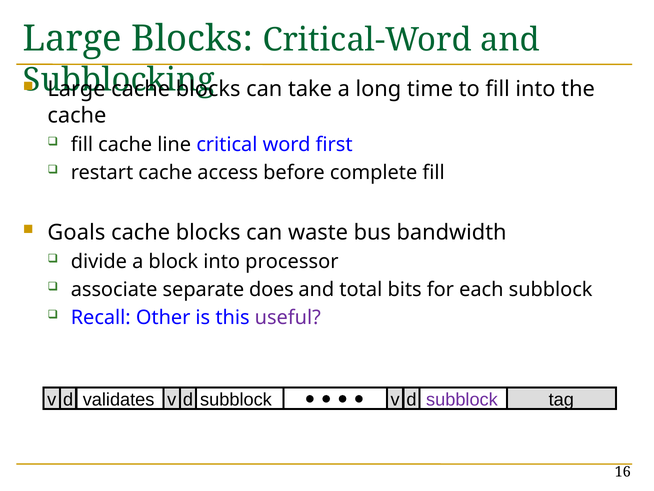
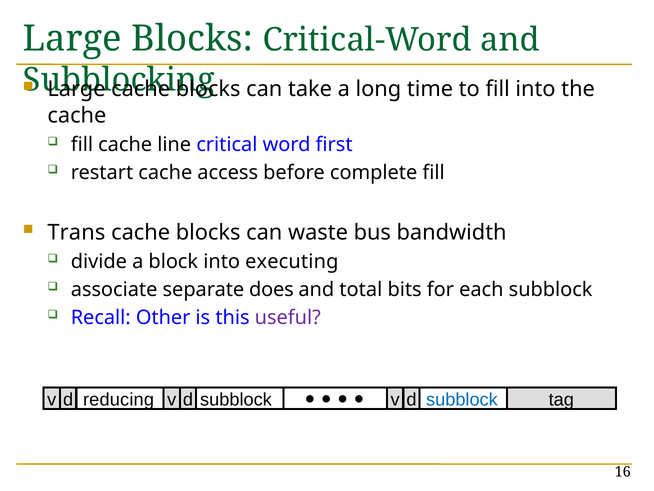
Goals: Goals -> Trans (76, 232)
processor: processor -> executing (292, 261)
validates: validates -> reducing (119, 399)
subblock colour: purple -> blue (462, 399)
